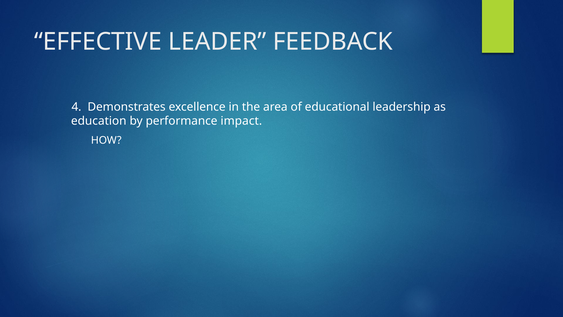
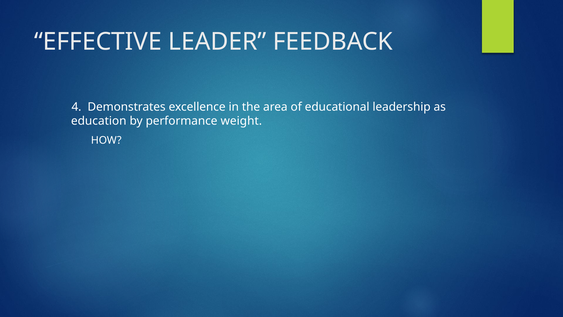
impact: impact -> weight (241, 121)
